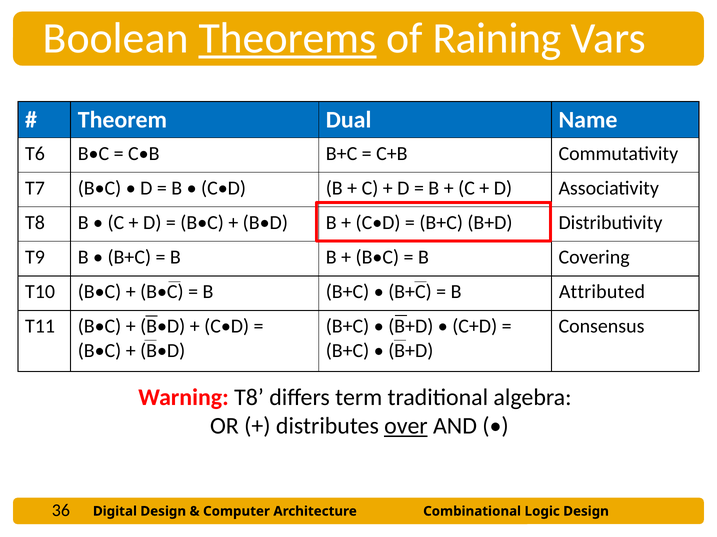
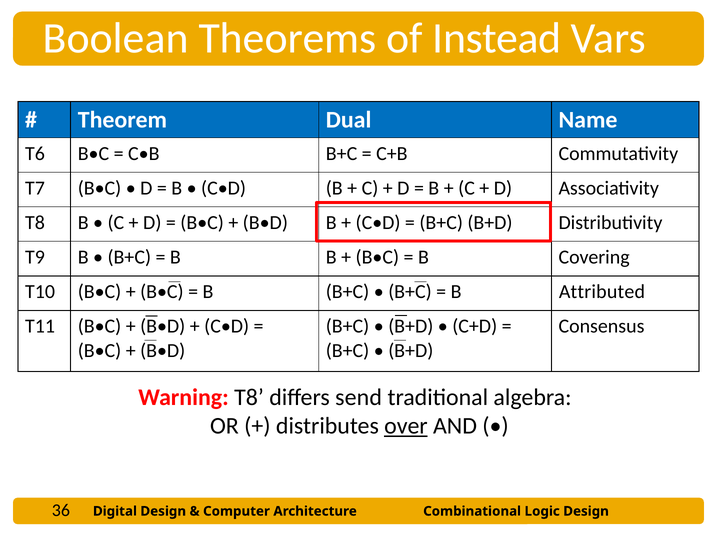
Theorems underline: present -> none (288, 38)
Raining: Raining -> Instead (497, 38)
term: term -> send (359, 398)
